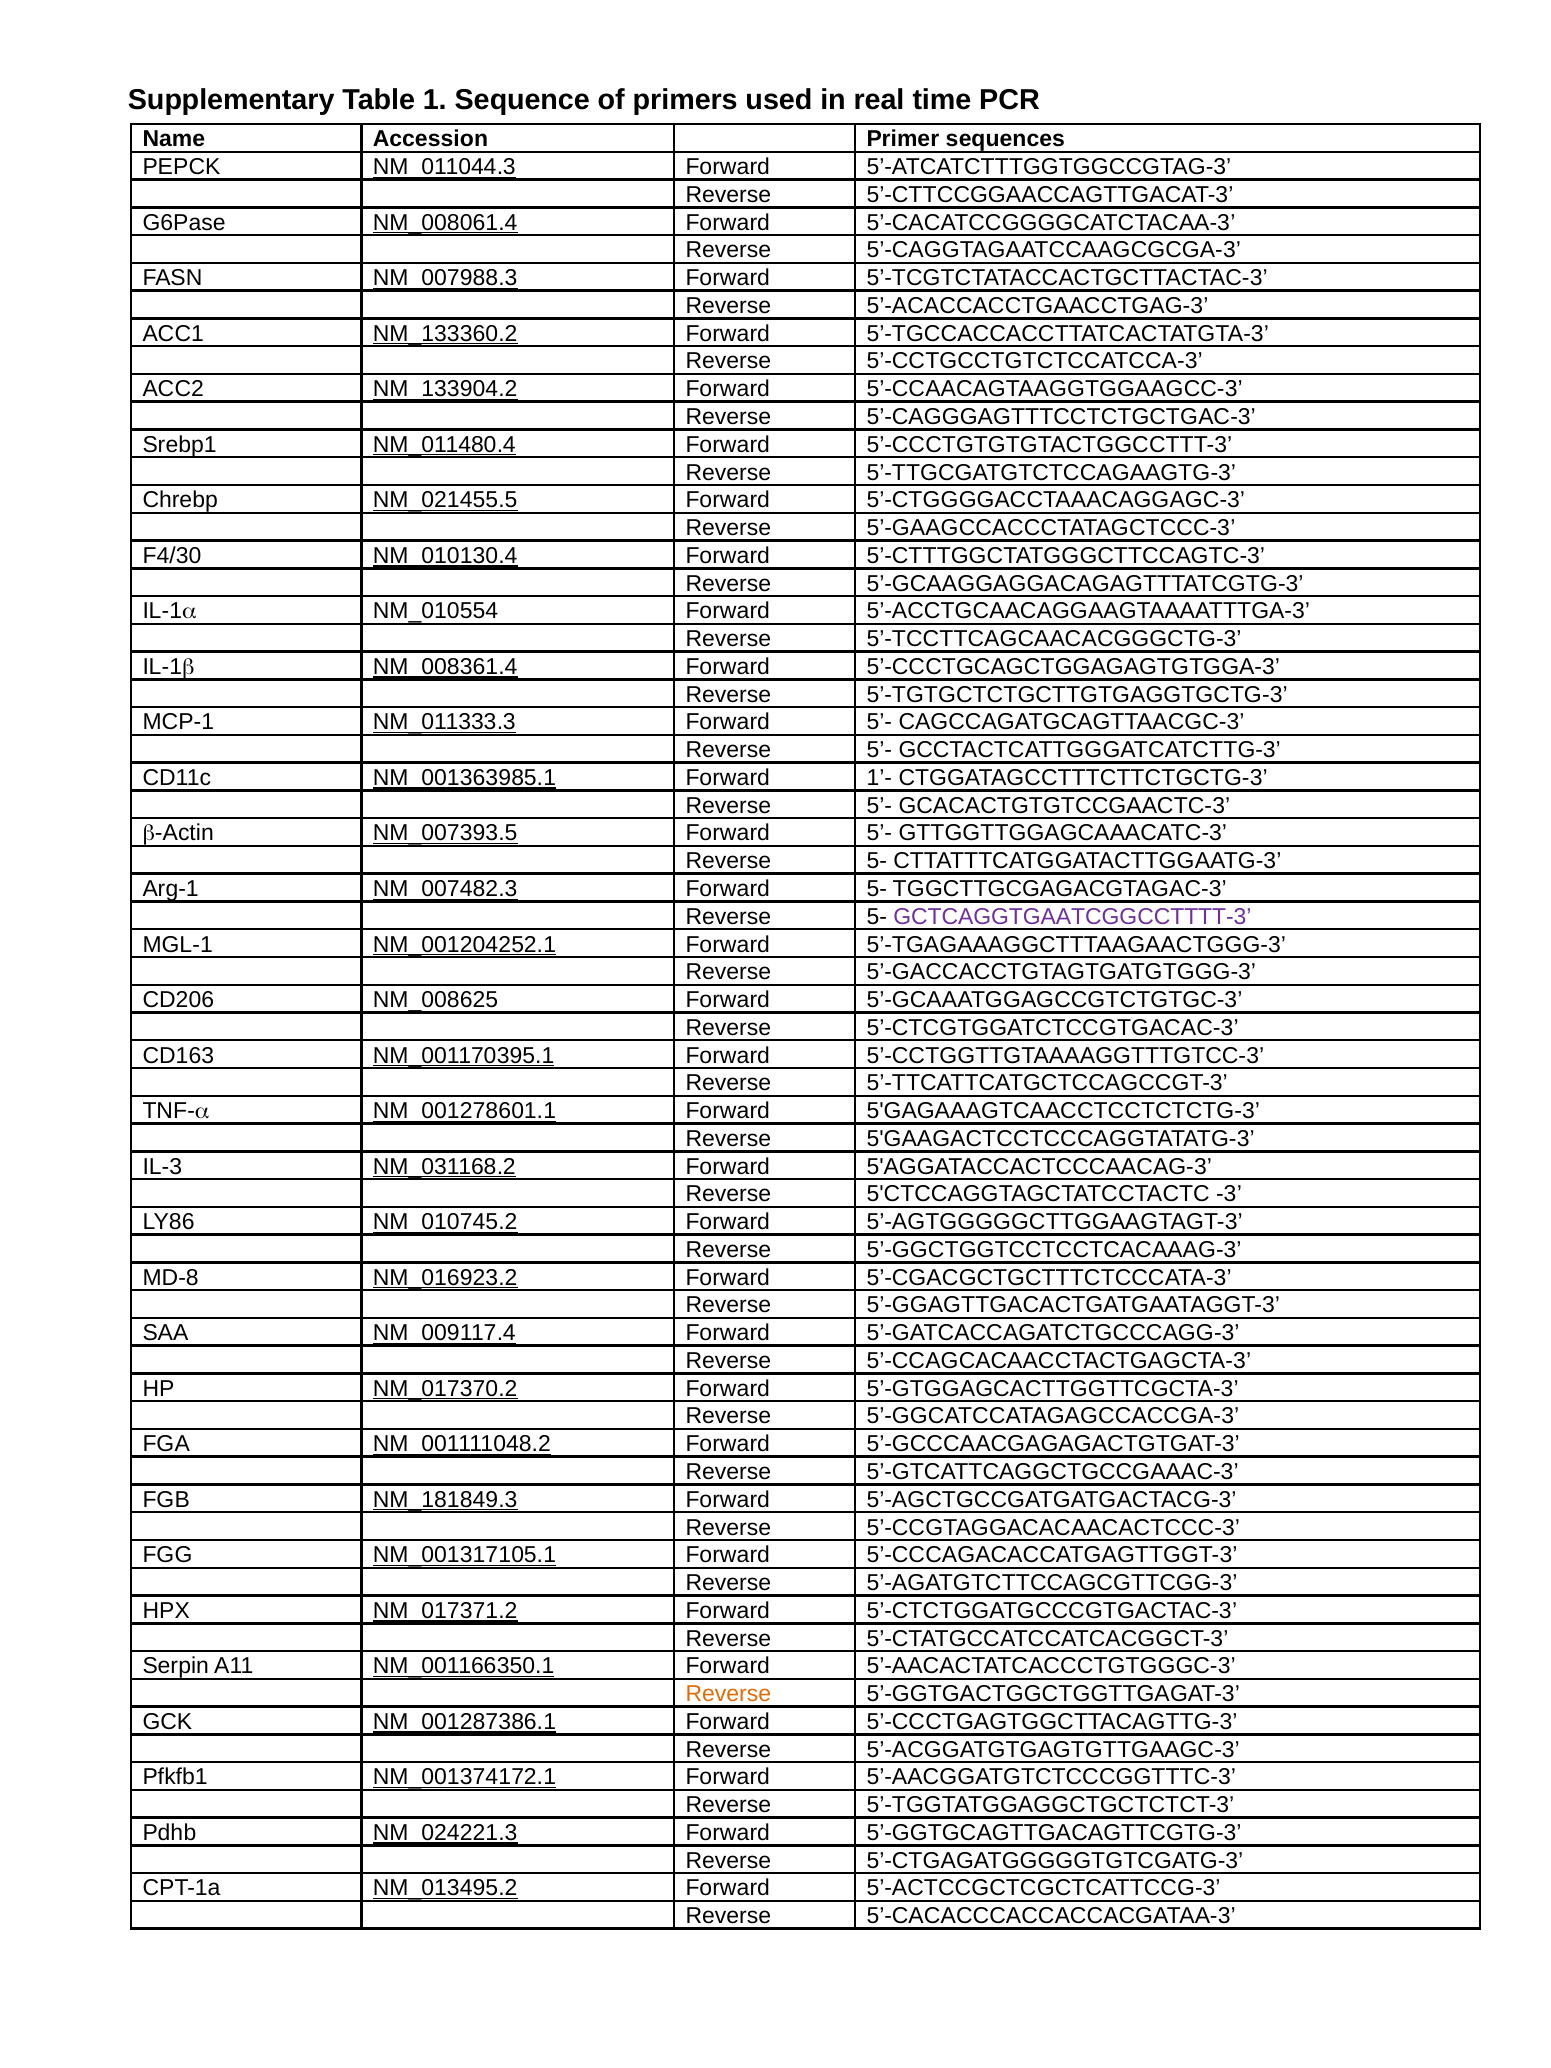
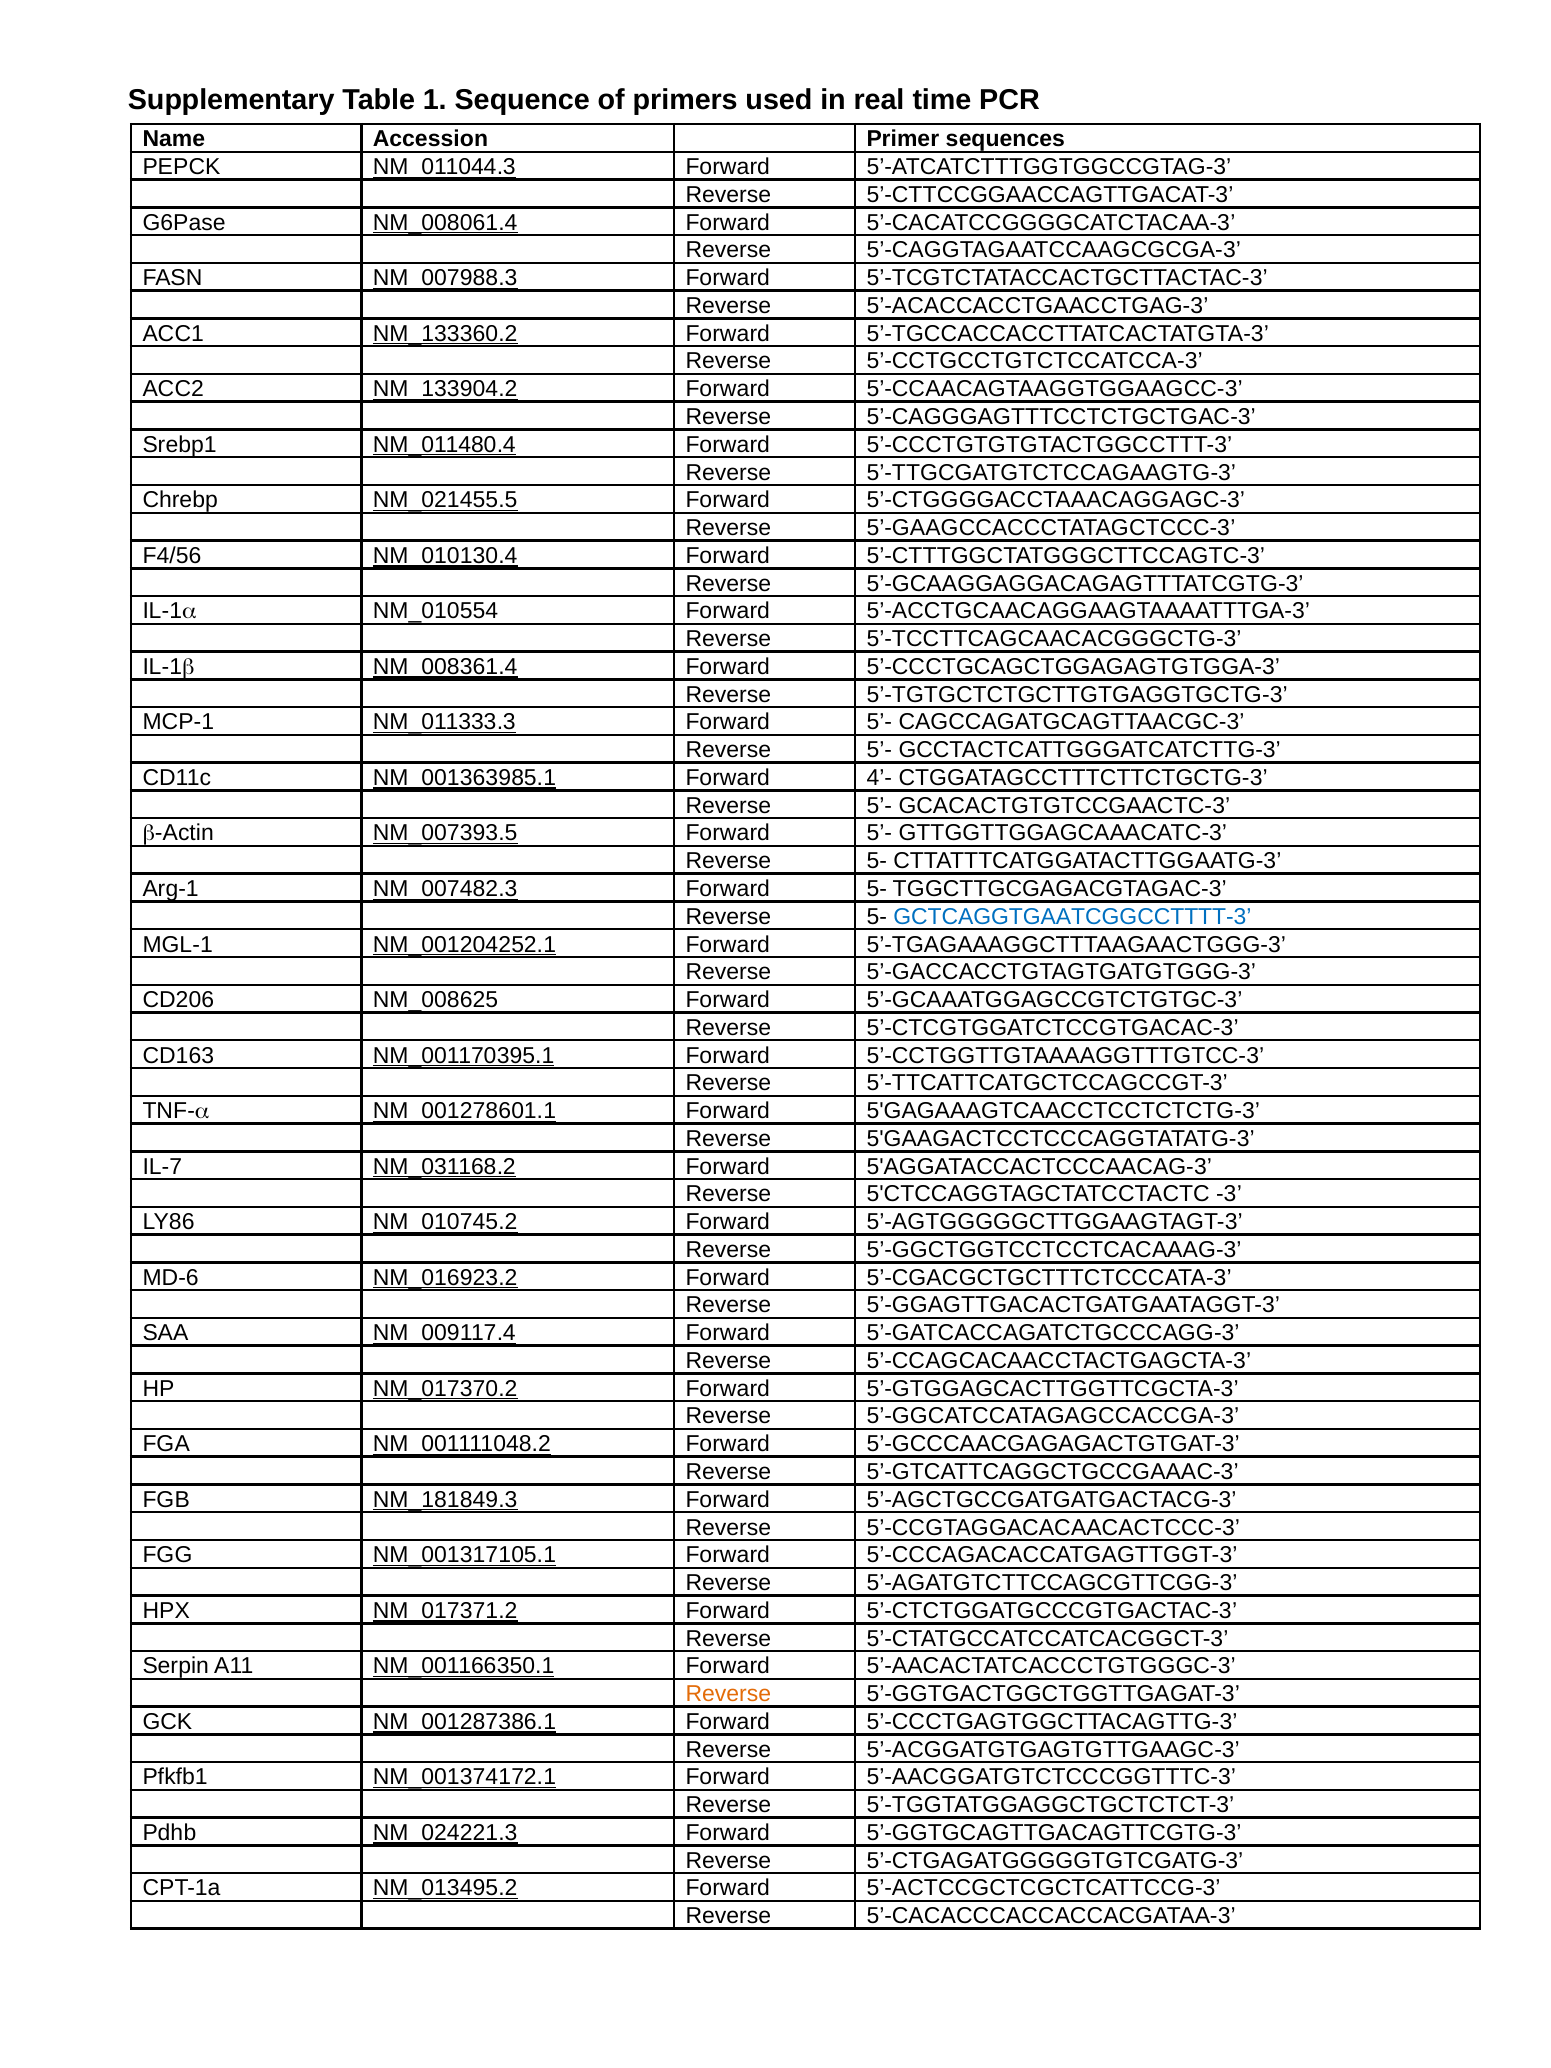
F4/30: F4/30 -> F4/56 (172, 556)
1’-: 1’- -> 4’- (879, 778)
GCTCAGGTGAATCGGCCTTTT-3 colour: purple -> blue (1072, 917)
IL-3: IL-3 -> IL-7 (162, 1167)
MD-8: MD-8 -> MD-6 (171, 1278)
